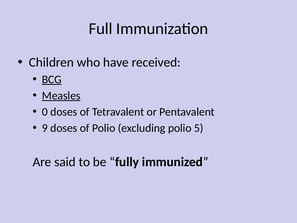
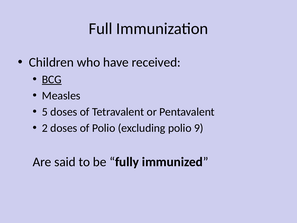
Measles underline: present -> none (61, 96)
0: 0 -> 5 (45, 112)
9: 9 -> 2 (45, 128)
5: 5 -> 9 (199, 128)
